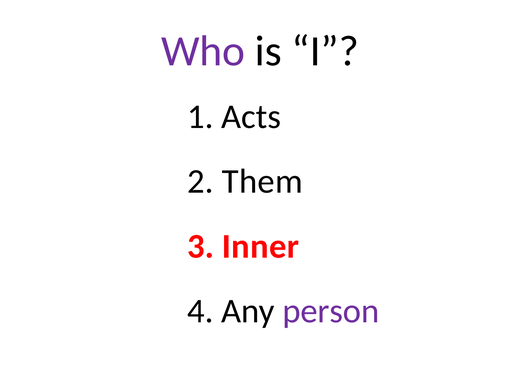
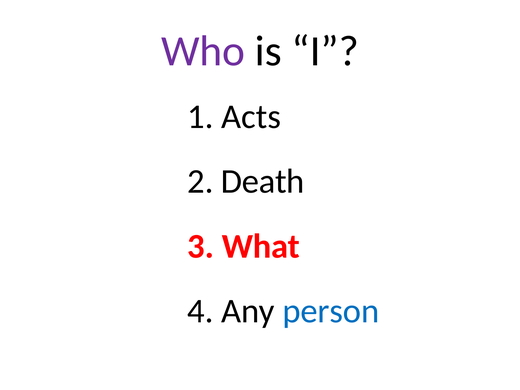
Them: Them -> Death (263, 182)
Inner: Inner -> What (261, 246)
person colour: purple -> blue (331, 311)
